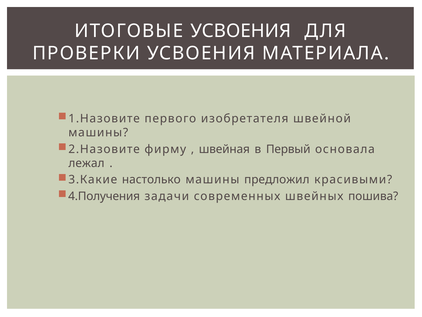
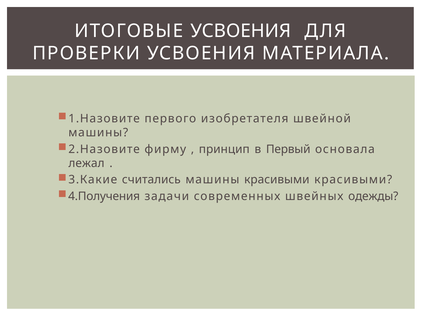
швейная: швейная -> принцип (224, 149)
настолько: настолько -> считались (151, 179)
машины предложил: предложил -> красивыми (277, 179)
пошива: пошива -> одежды (373, 196)
